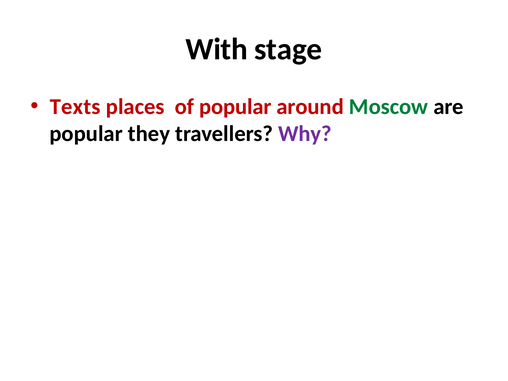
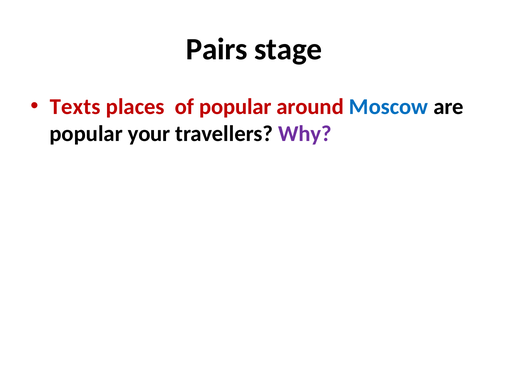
With: With -> Pairs (217, 49)
Moscow colour: green -> blue (389, 107)
they: they -> your (149, 134)
